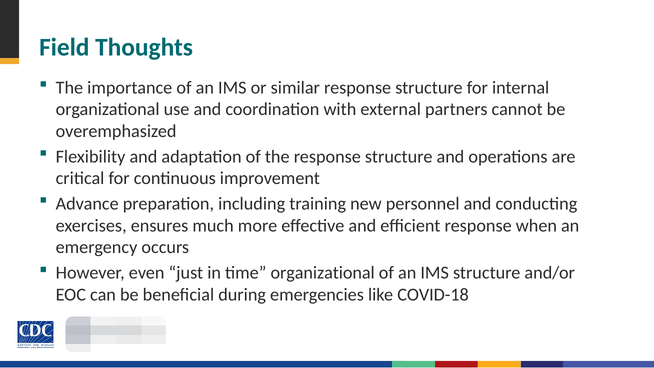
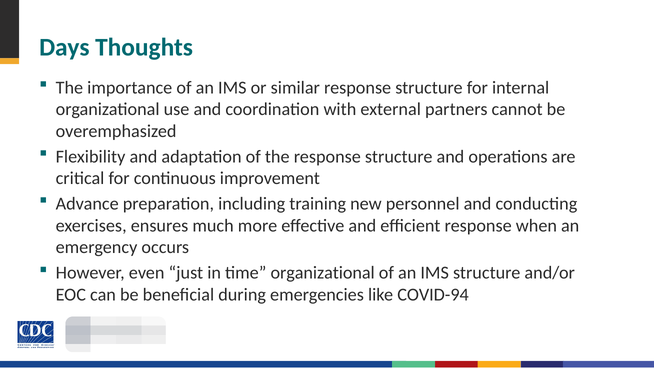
Field: Field -> Days (64, 47)
COVID-18: COVID-18 -> COVID-94 (433, 295)
